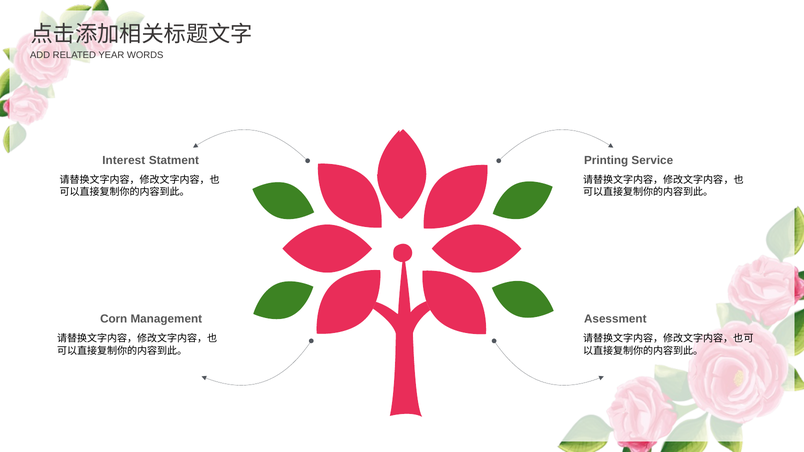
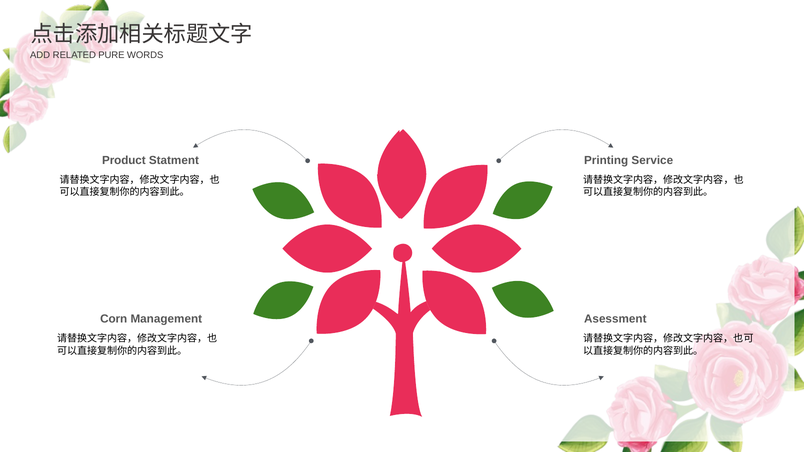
YEAR: YEAR -> PURE (111, 55)
Interest: Interest -> Product (124, 160)
